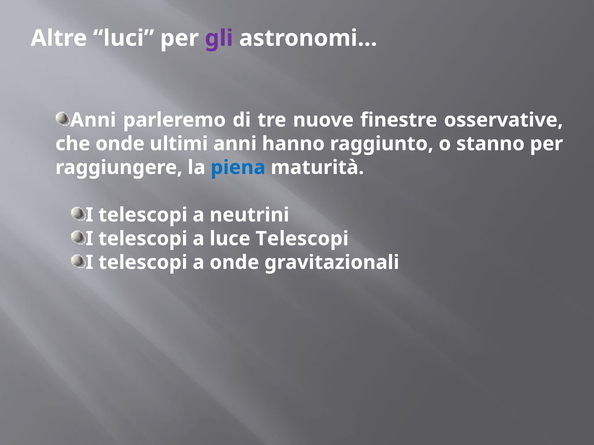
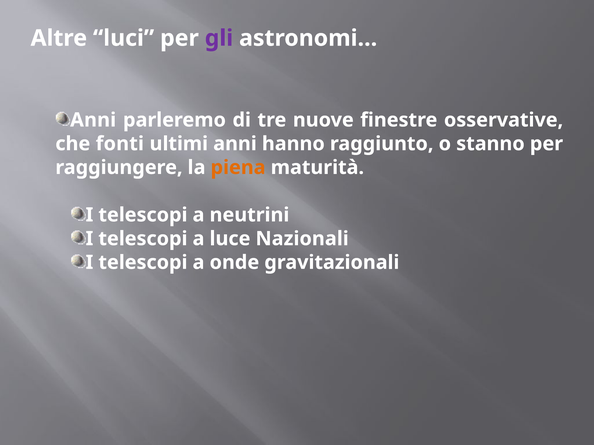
che onde: onde -> fonti (120, 144)
piena colour: blue -> orange (238, 168)
luce Telescopi: Telescopi -> Nazionali (302, 239)
